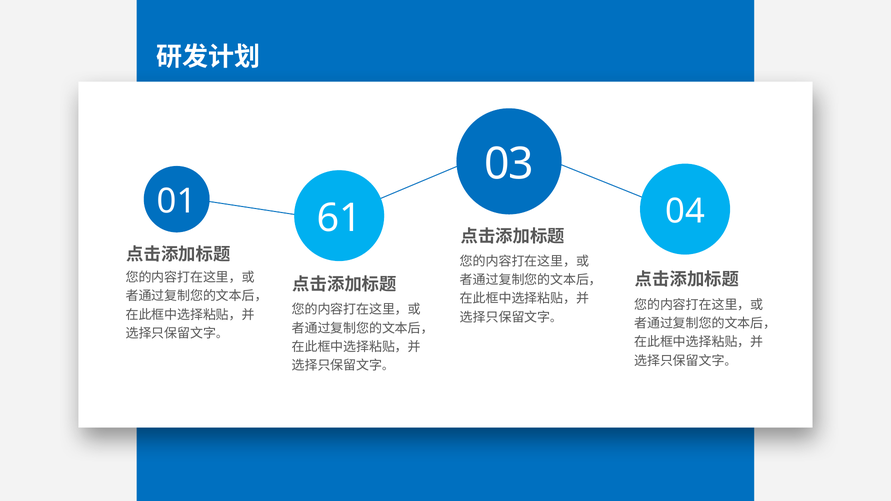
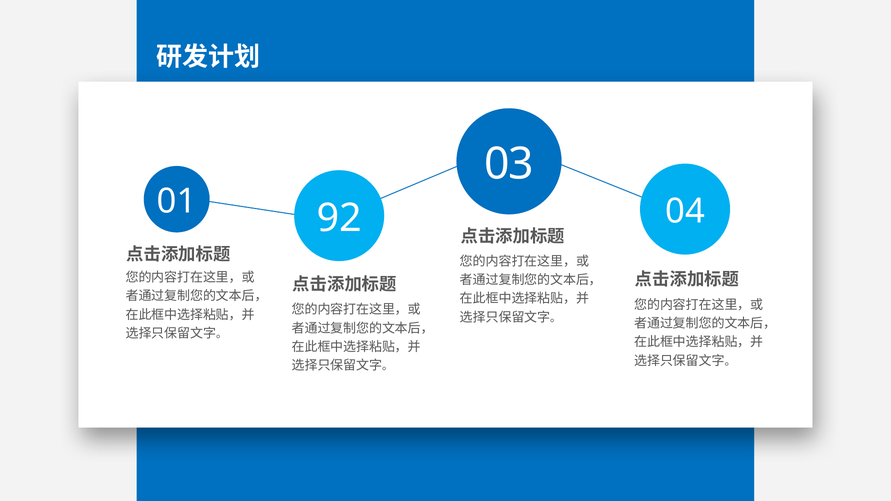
61: 61 -> 92 (339, 218)
